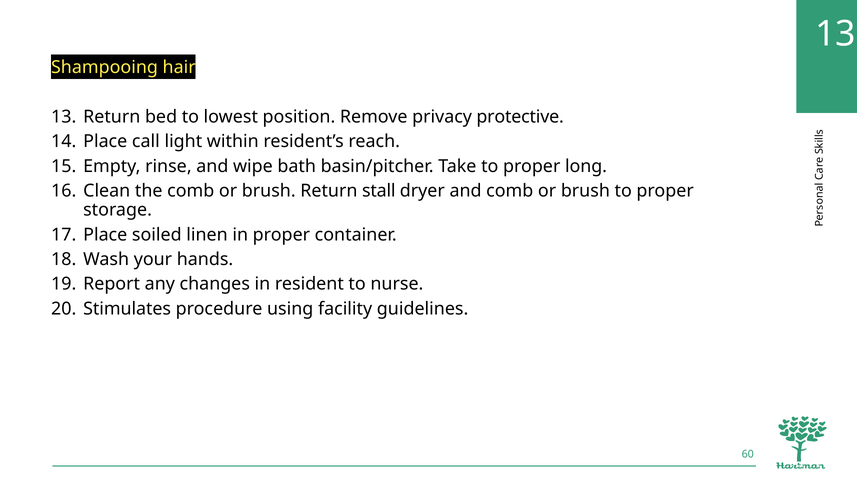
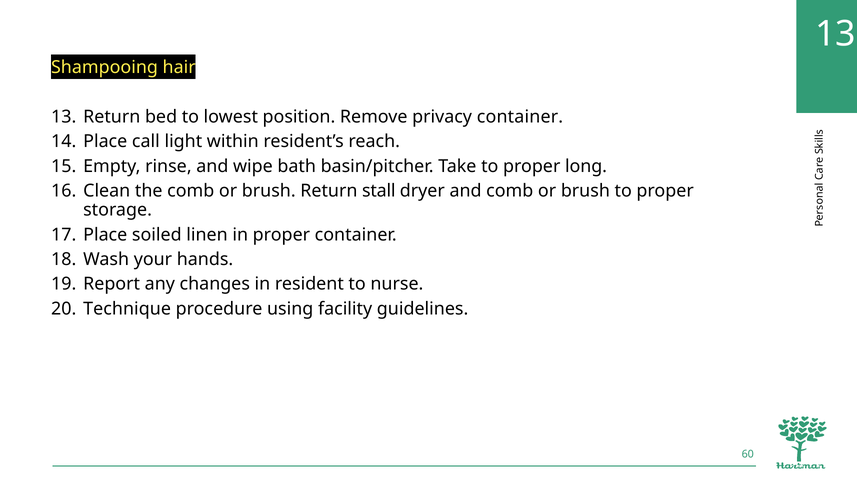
privacy protective: protective -> container (520, 117)
Stimulates: Stimulates -> Technique (127, 309)
